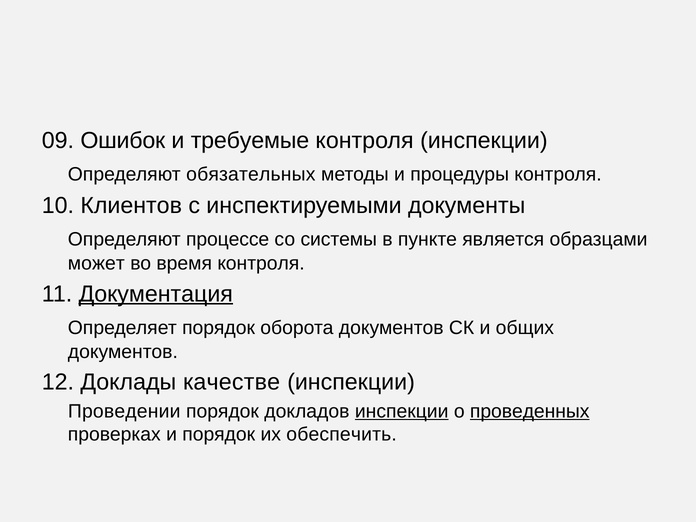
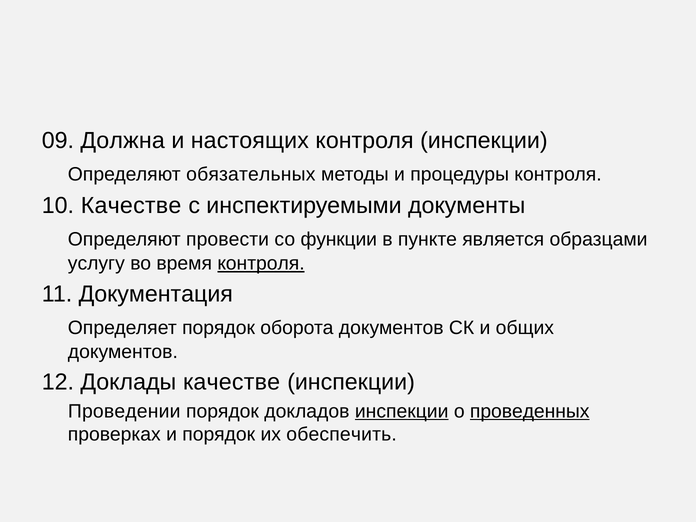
Ошибок: Ошибок -> Должна (123, 141)
требуемые: требуемые -> настоящих (250, 141)
10 Клиентов: Клиентов -> Качестве (131, 206)
процессе: процессе -> провести (228, 240)
системы: системы -> функции (339, 240)
может: может -> услугу (96, 263)
контроля underline: none -> present (261, 263)
Документация underline: present -> none (156, 294)
